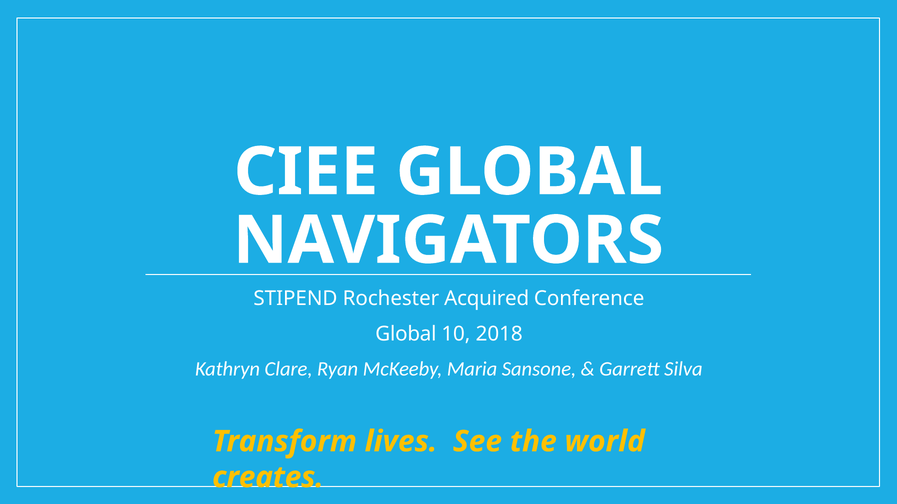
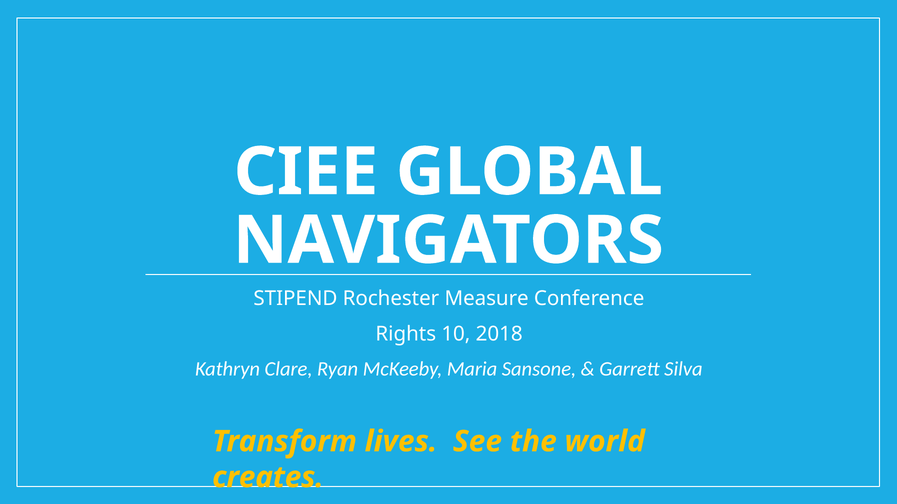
Acquired: Acquired -> Measure (487, 299)
Global: Global -> Rights (406, 334)
